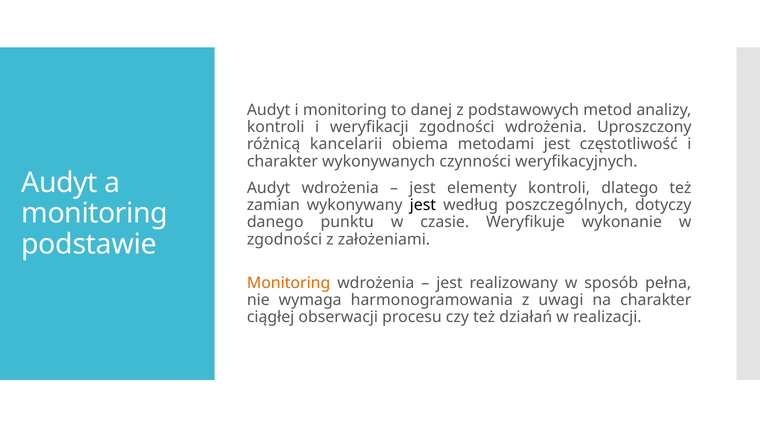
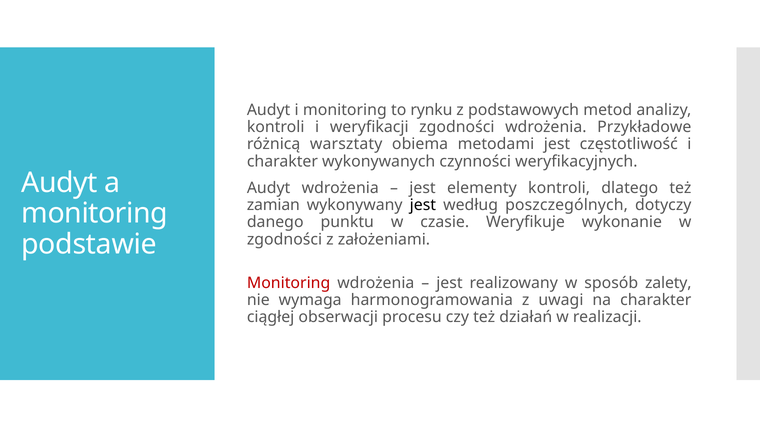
danej: danej -> rynku (431, 110)
Uproszczony: Uproszczony -> Przykładowe (644, 127)
kancelarii: kancelarii -> warsztaty (346, 144)
Monitoring colour: orange -> red (289, 283)
pełna: pełna -> zalety (668, 283)
